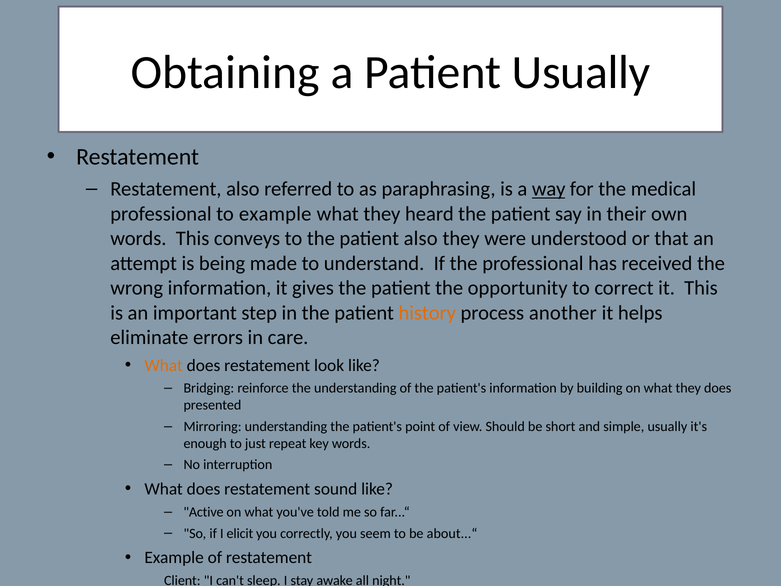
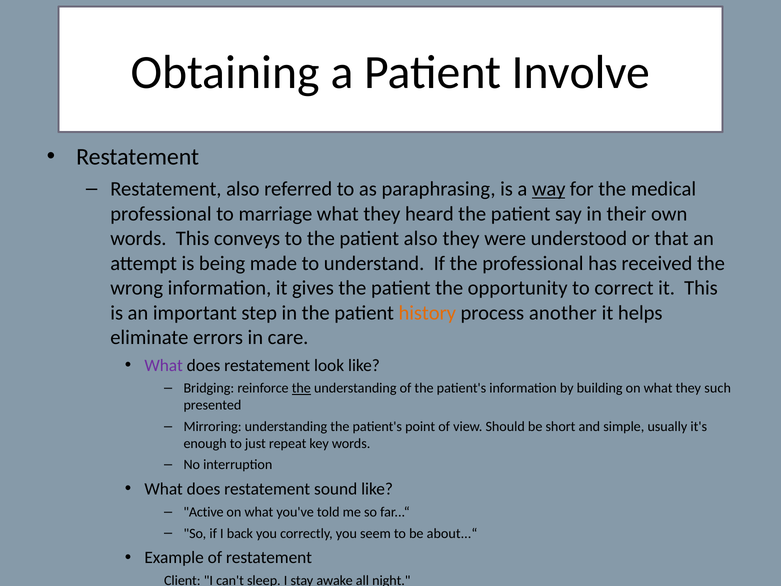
Patient Usually: Usually -> Involve (581, 73)
to example: example -> marriage (275, 214)
What colour: orange -> purple (164, 365)
the underline: none -> present (301, 388)
they does: does -> such (718, 388)
elicit: elicit -> back (240, 533)
